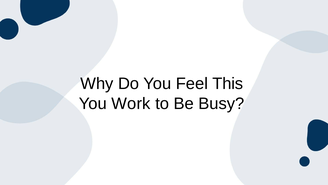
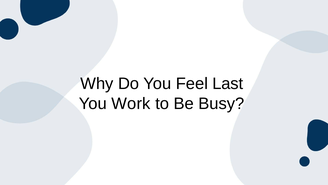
This: This -> Last (228, 83)
